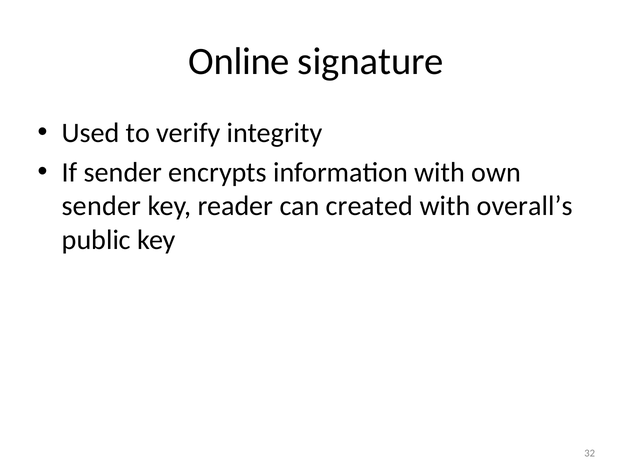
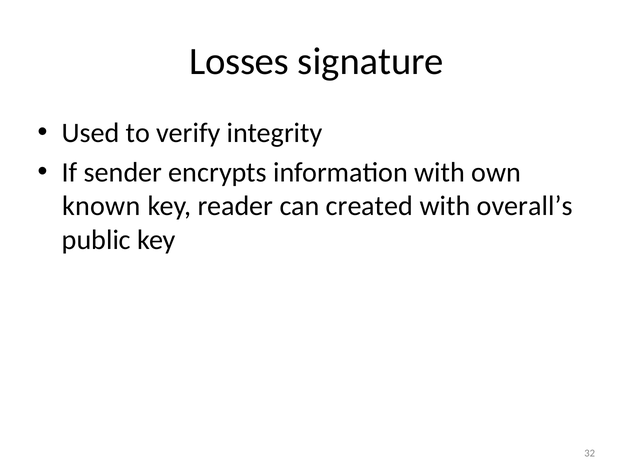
Online: Online -> Losses (239, 61)
sender: sender -> known (101, 206)
